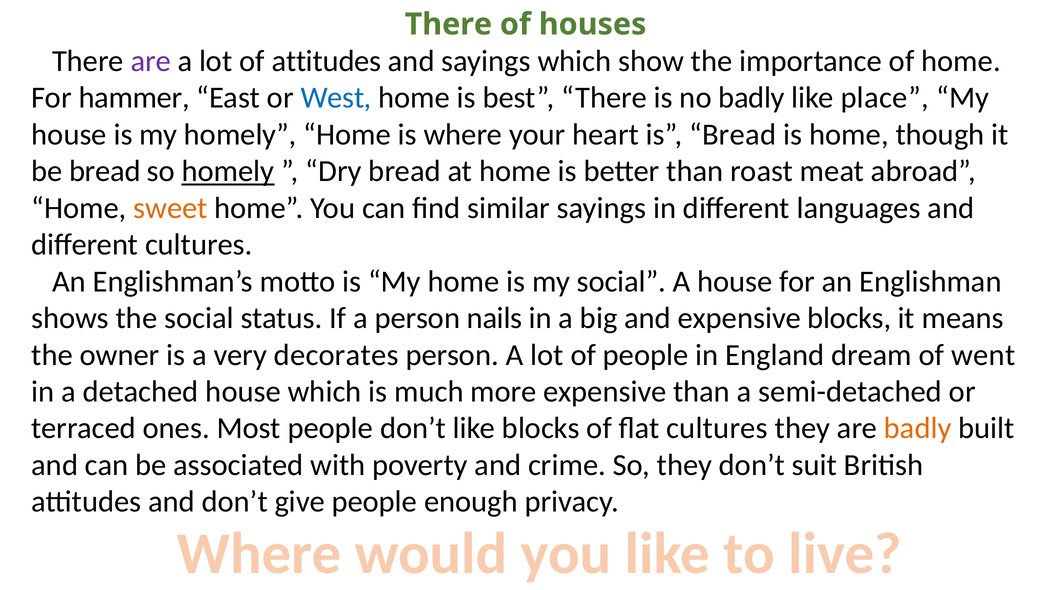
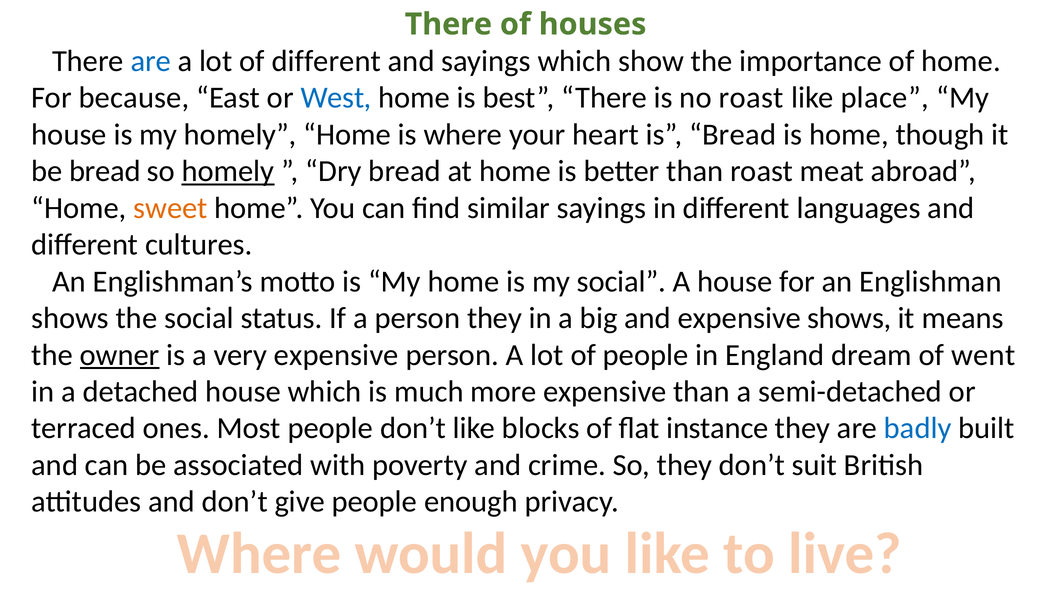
are colour: purple -> blue (151, 61)
of attitudes: attitudes -> different (326, 61)
hammer: hammer -> because (134, 98)
no badly: badly -> roast (751, 98)
person nails: nails -> they (494, 318)
expensive blocks: blocks -> shows (849, 318)
owner underline: none -> present (120, 355)
very decorates: decorates -> expensive (336, 355)
flat cultures: cultures -> instance (717, 428)
badly colour: orange -> blue (918, 428)
